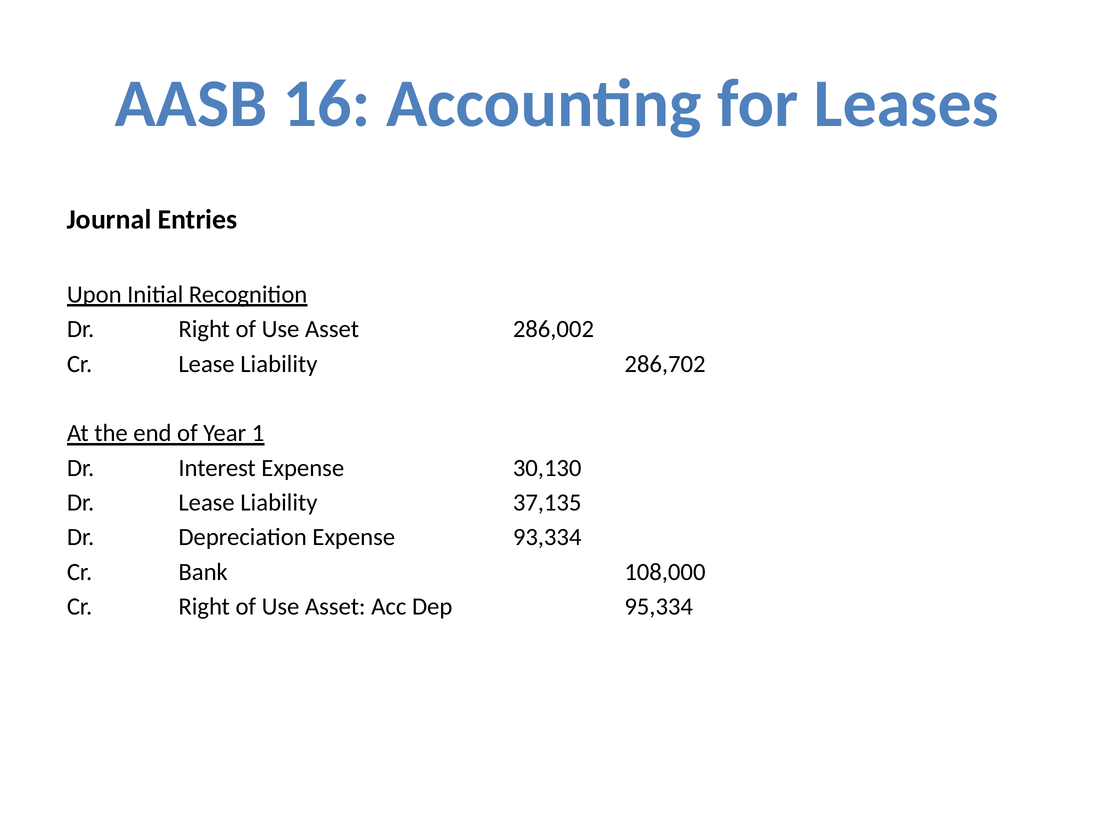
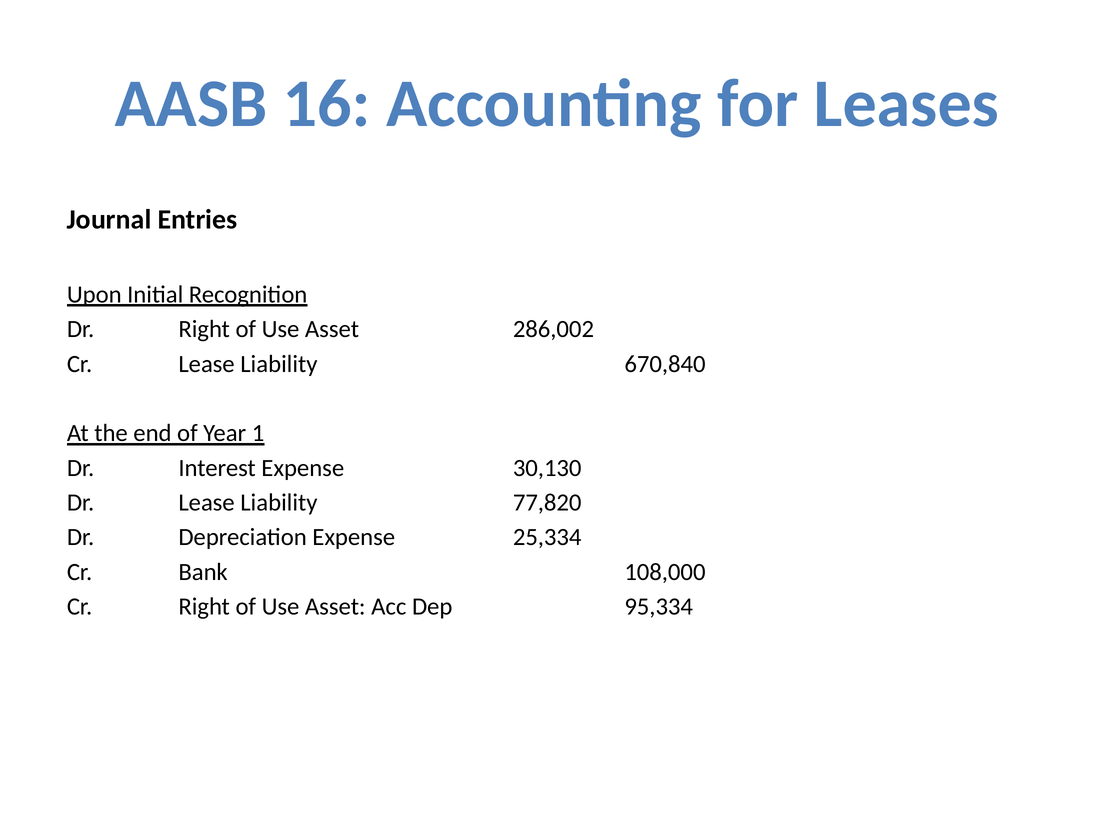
286,702: 286,702 -> 670,840 (665, 364)
37,135: 37,135 -> 77,820 (547, 503)
93,334: 93,334 -> 25,334 (547, 537)
